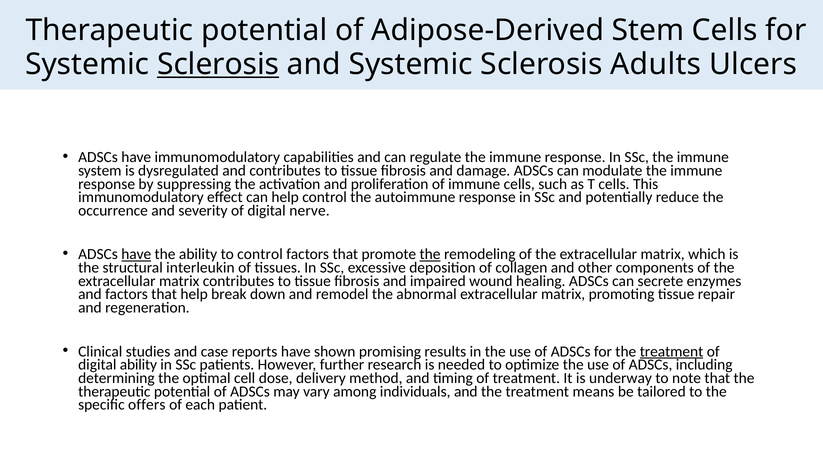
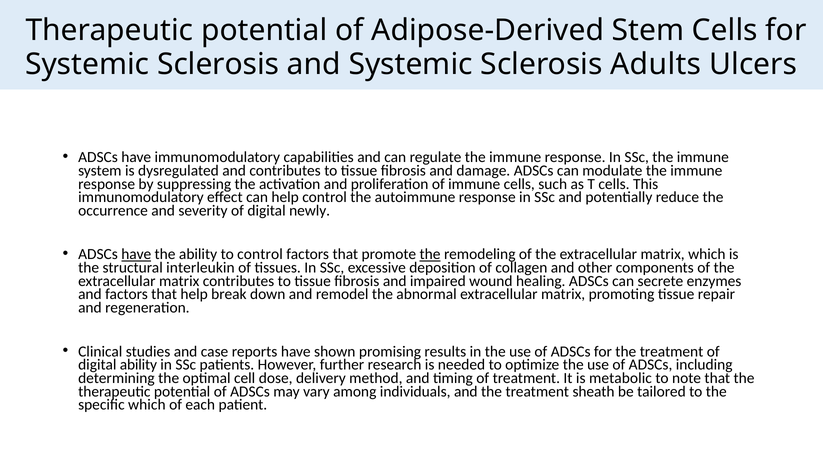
Sclerosis underline: present -> none (218, 64)
nerve: nerve -> newly (310, 211)
treatment underline: present -> none (672, 351)
underway: underway -> metabolic (620, 378)
means: means -> sheath (594, 391)
specific offers: offers -> which (147, 405)
